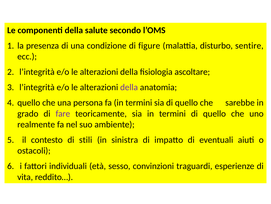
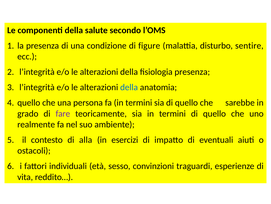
fisiologia ascoltare: ascoltare -> presenza (192, 72)
della colour: purple -> blue (129, 87)
stili: stili -> alla (86, 139)
sinistra: sinistra -> esercizi (125, 139)
